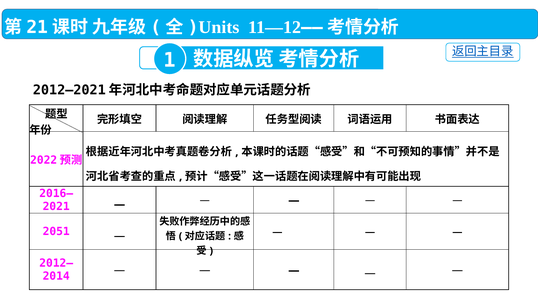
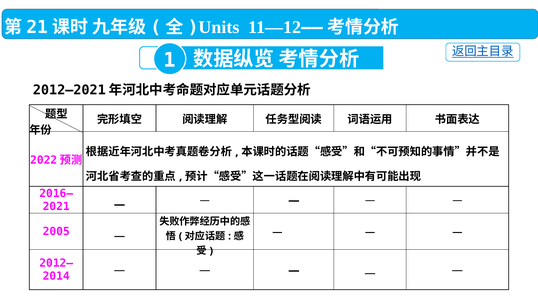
2051: 2051 -> 2005 (56, 232)
